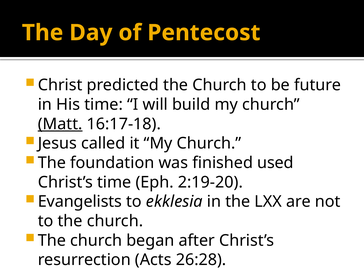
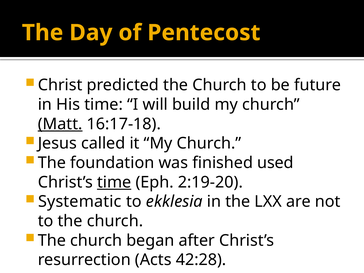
time underline: none -> present (114, 182)
Evangelists: Evangelists -> Systematic (80, 202)
26:28: 26:28 -> 42:28 (201, 260)
